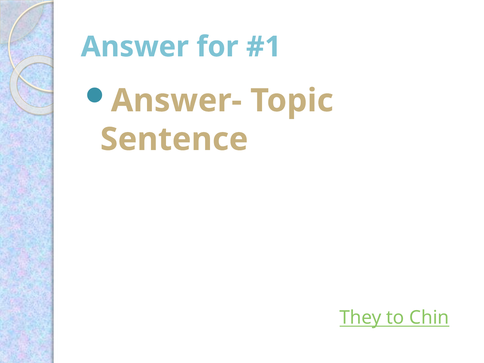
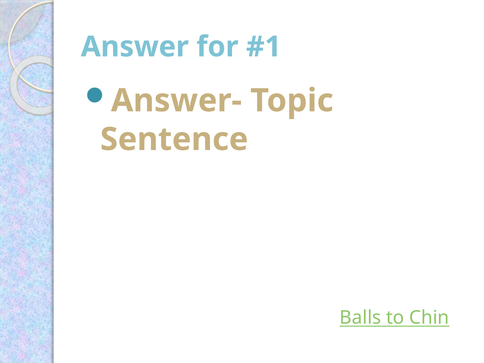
They: They -> Balls (360, 317)
